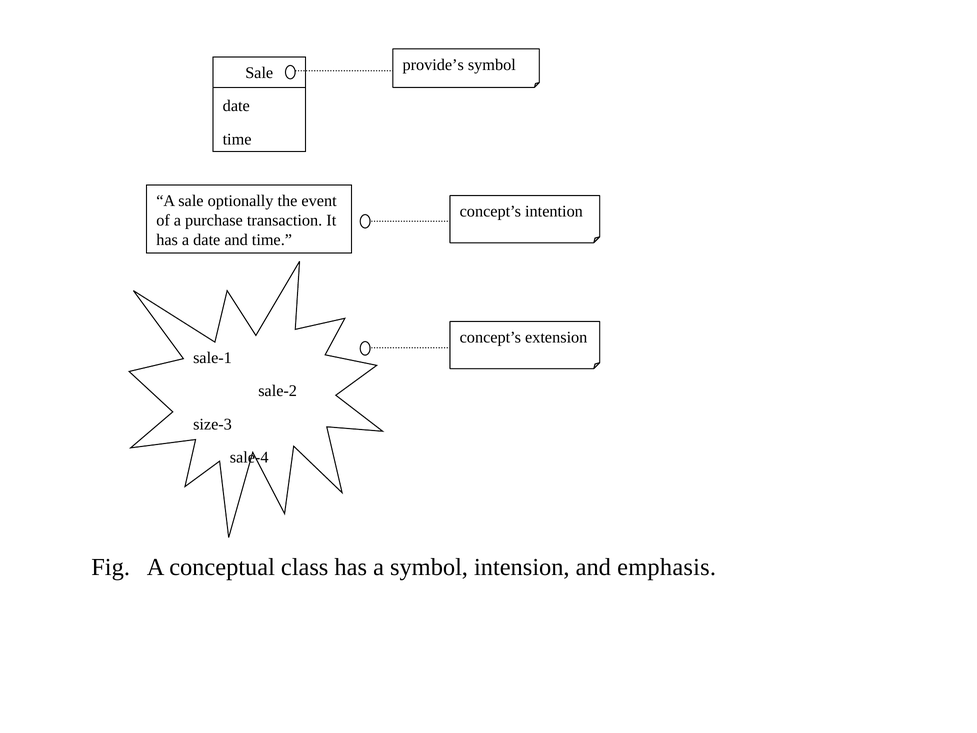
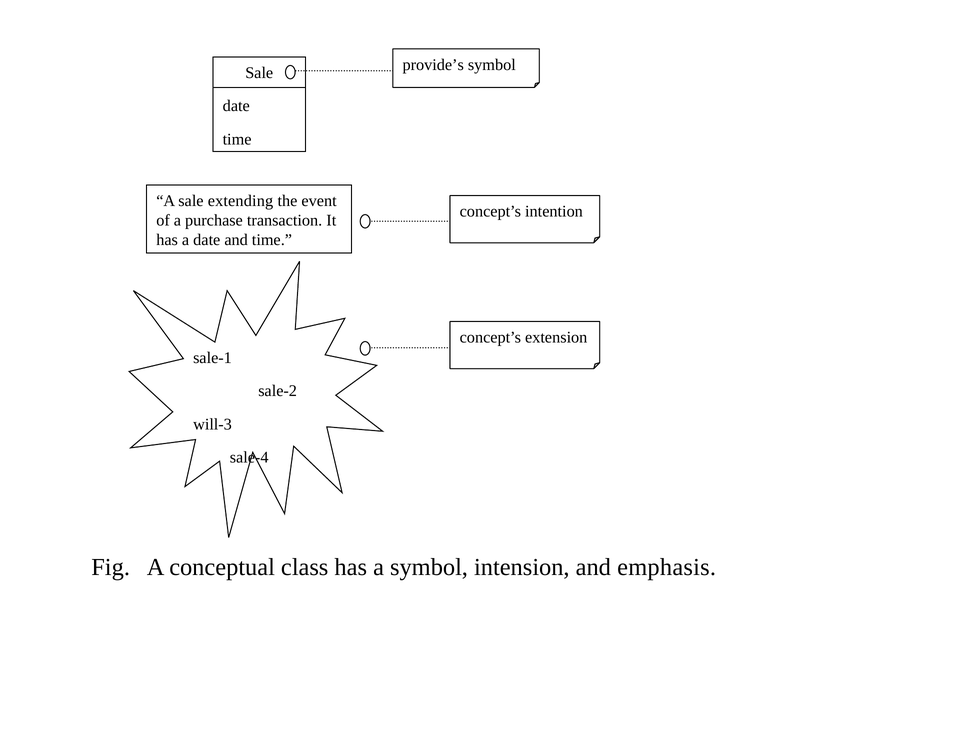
optionally: optionally -> extending (240, 201)
size-3: size-3 -> will-3 (213, 424)
